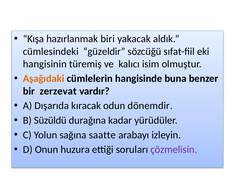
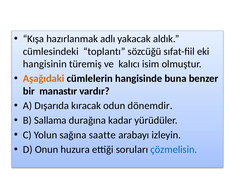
biri: biri -> adlı (108, 39)
güzeldir: güzeldir -> toplantı (104, 51)
zerzevat: zerzevat -> manastır (58, 91)
Süzüldü: Süzüldü -> Sallama (50, 120)
çözmelisin colour: purple -> blue (174, 150)
